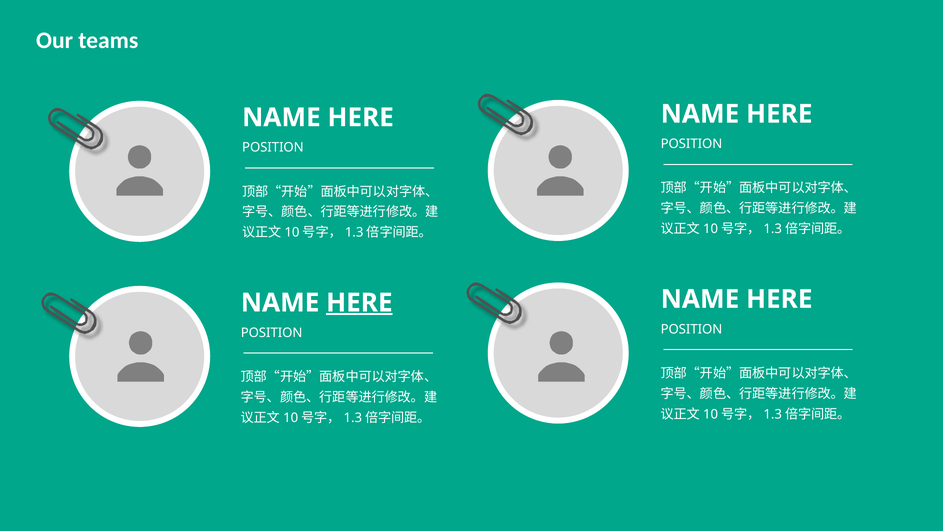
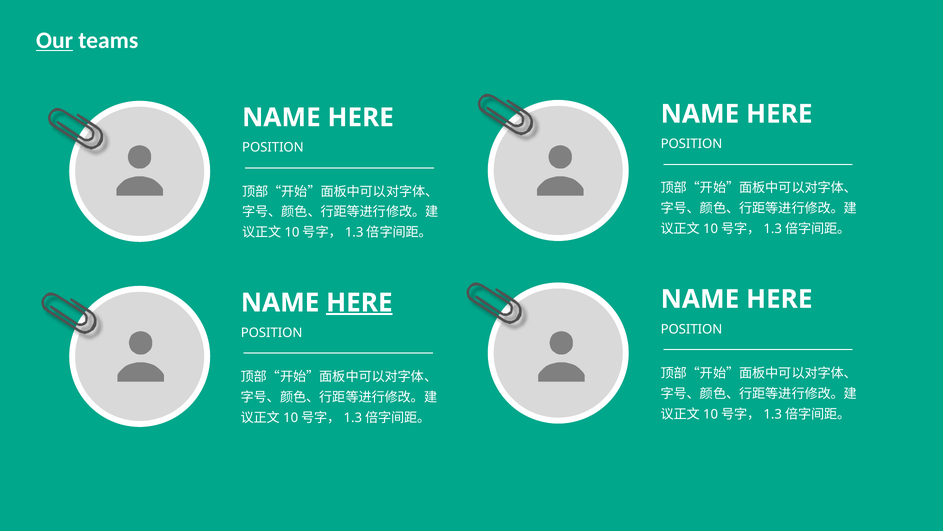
Our underline: none -> present (55, 40)
